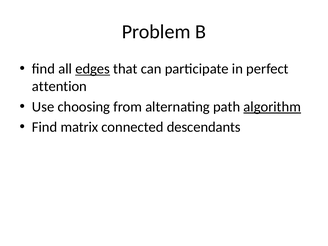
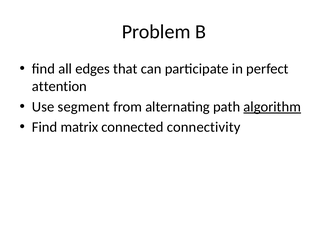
edges underline: present -> none (93, 69)
choosing: choosing -> segment (84, 107)
descendants: descendants -> connectivity (204, 127)
